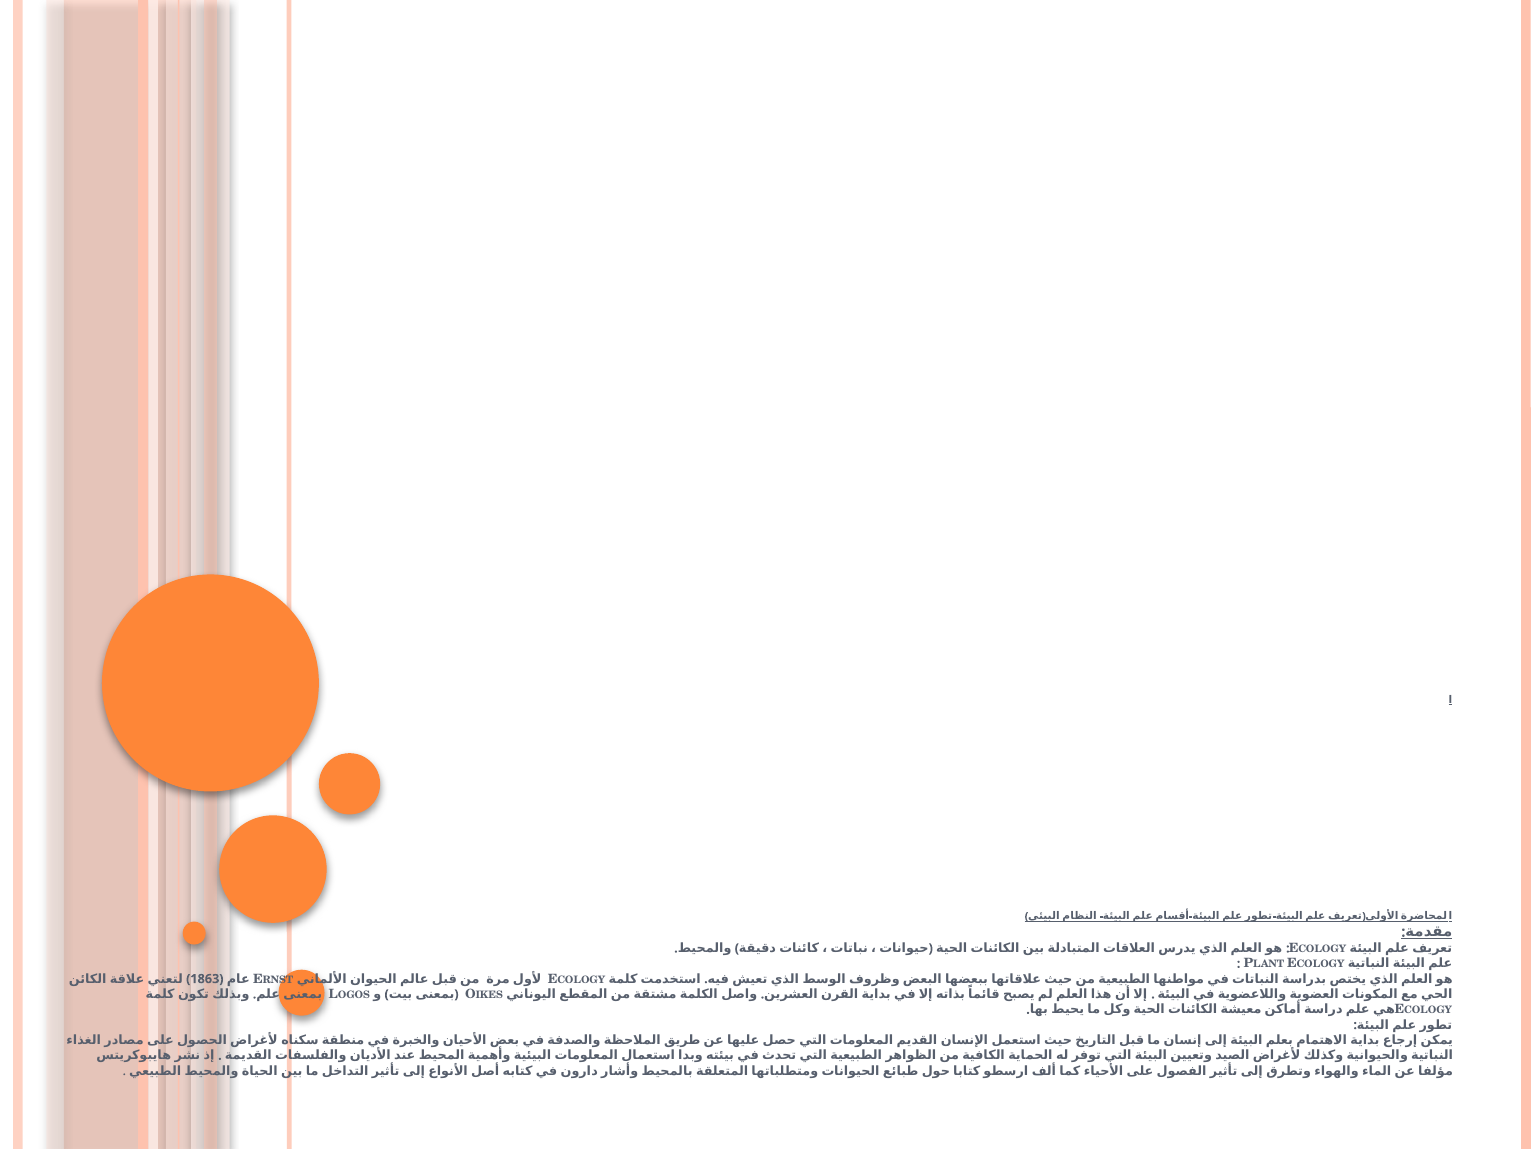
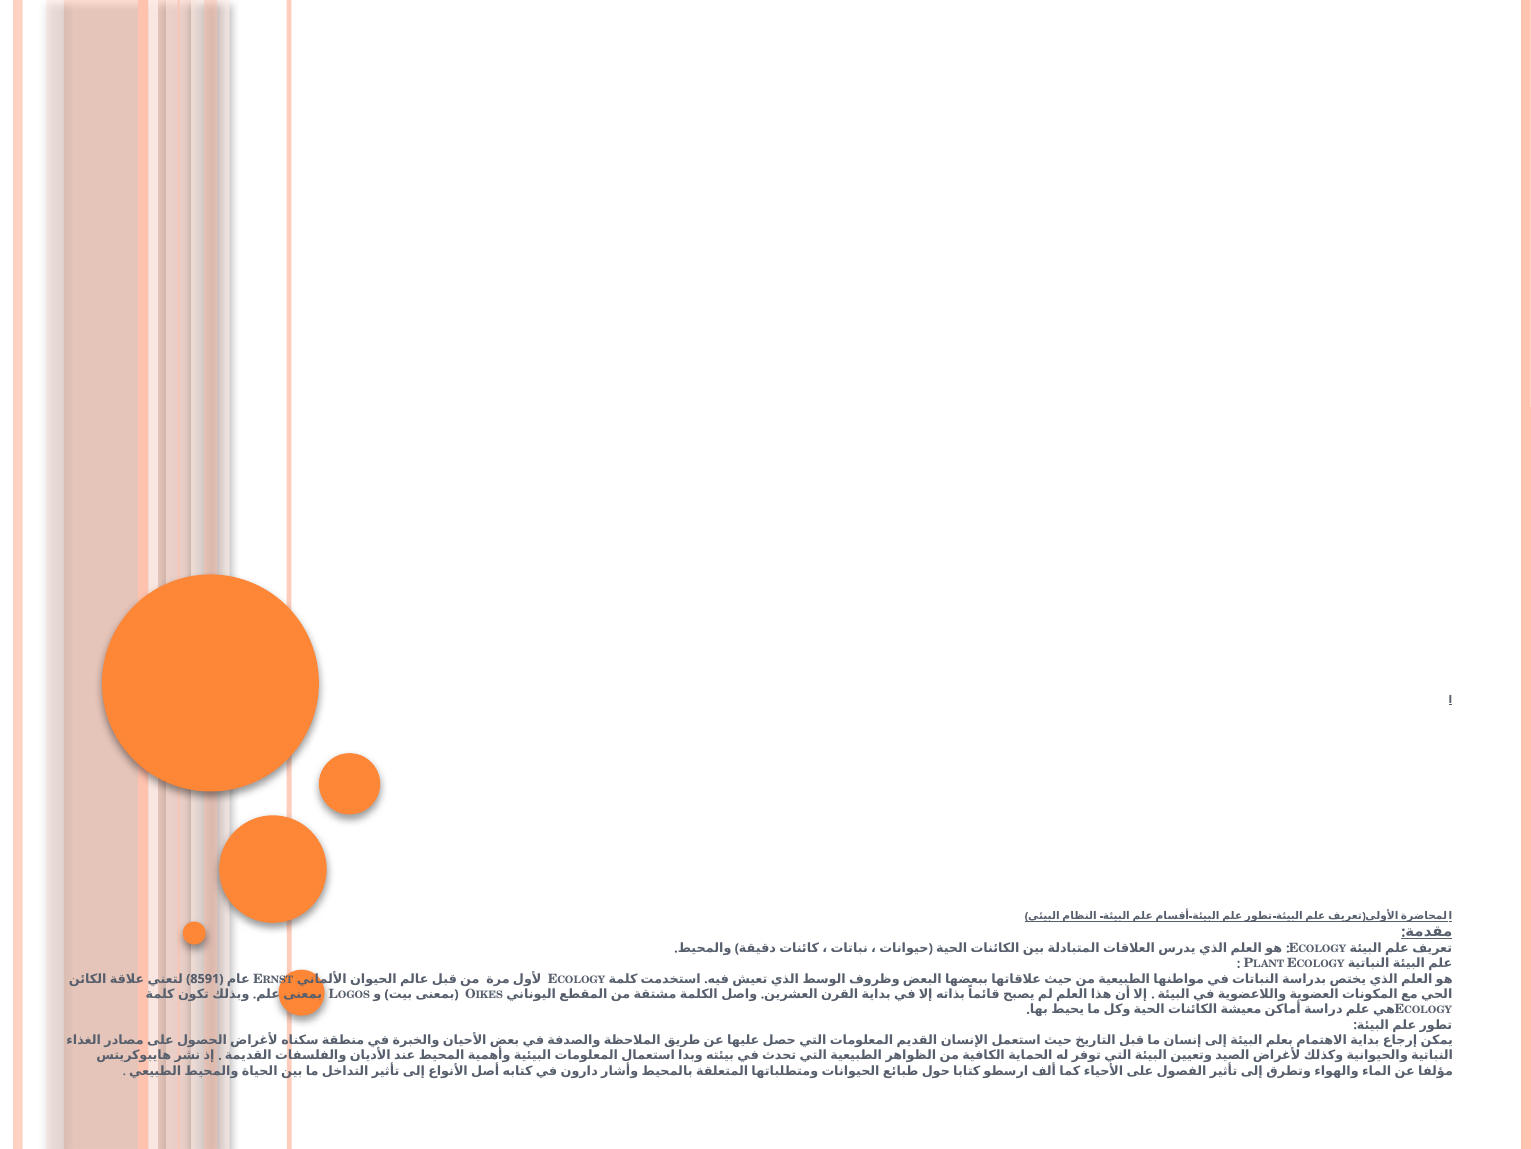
1863: 1863 -> 8591 (205, 978)
